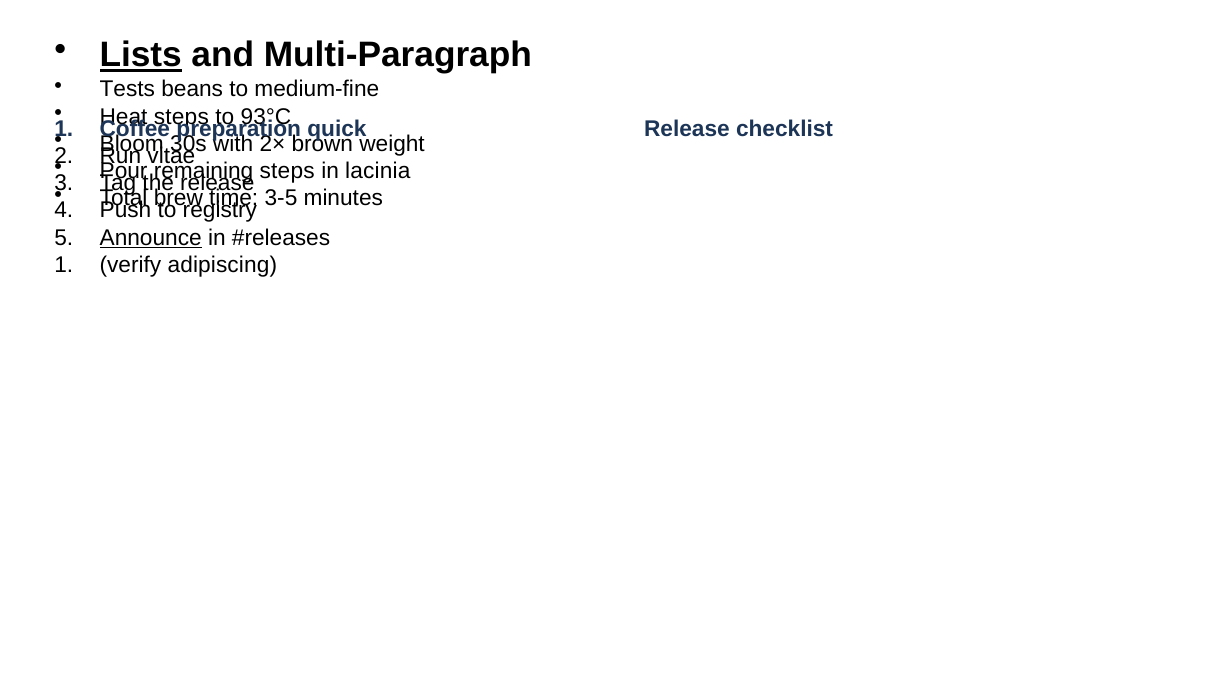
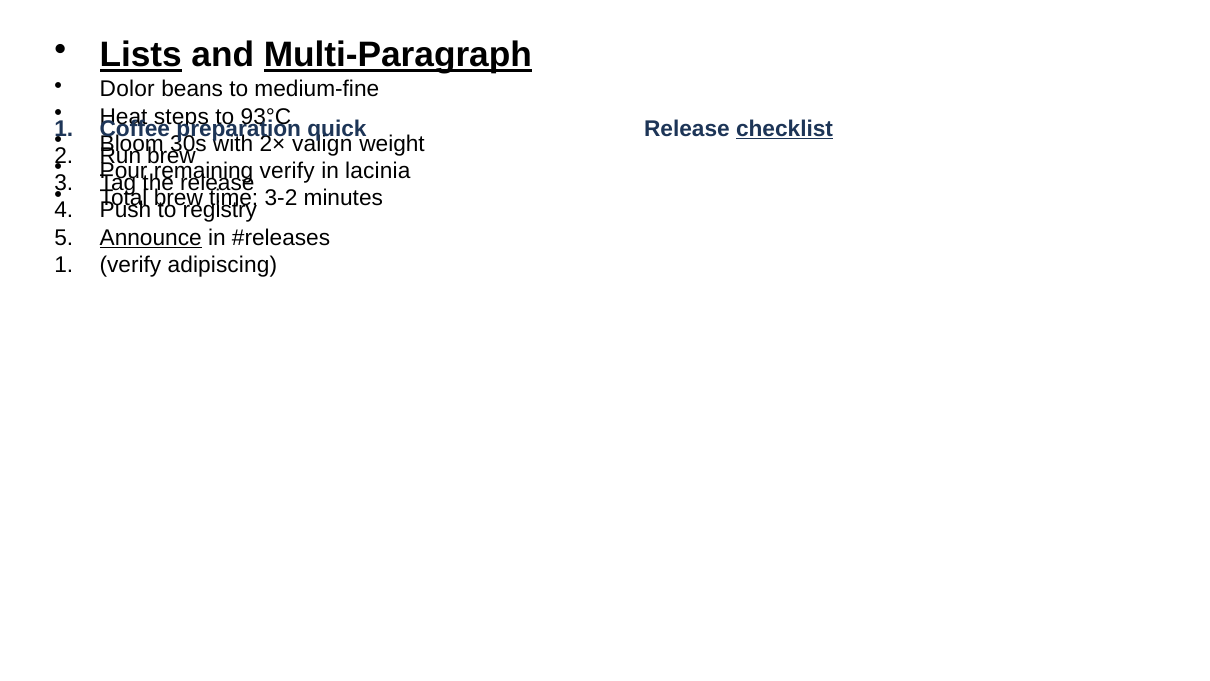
Multi-Paragraph underline: none -> present (398, 55)
Tests: Tests -> Dolor (127, 89)
checklist underline: none -> present (785, 129)
brown: brown -> valign (322, 144)
vitae: vitae -> brew (171, 156)
steps: steps -> verify (287, 171)
3-5: 3-5 -> 3-2 (281, 198)
